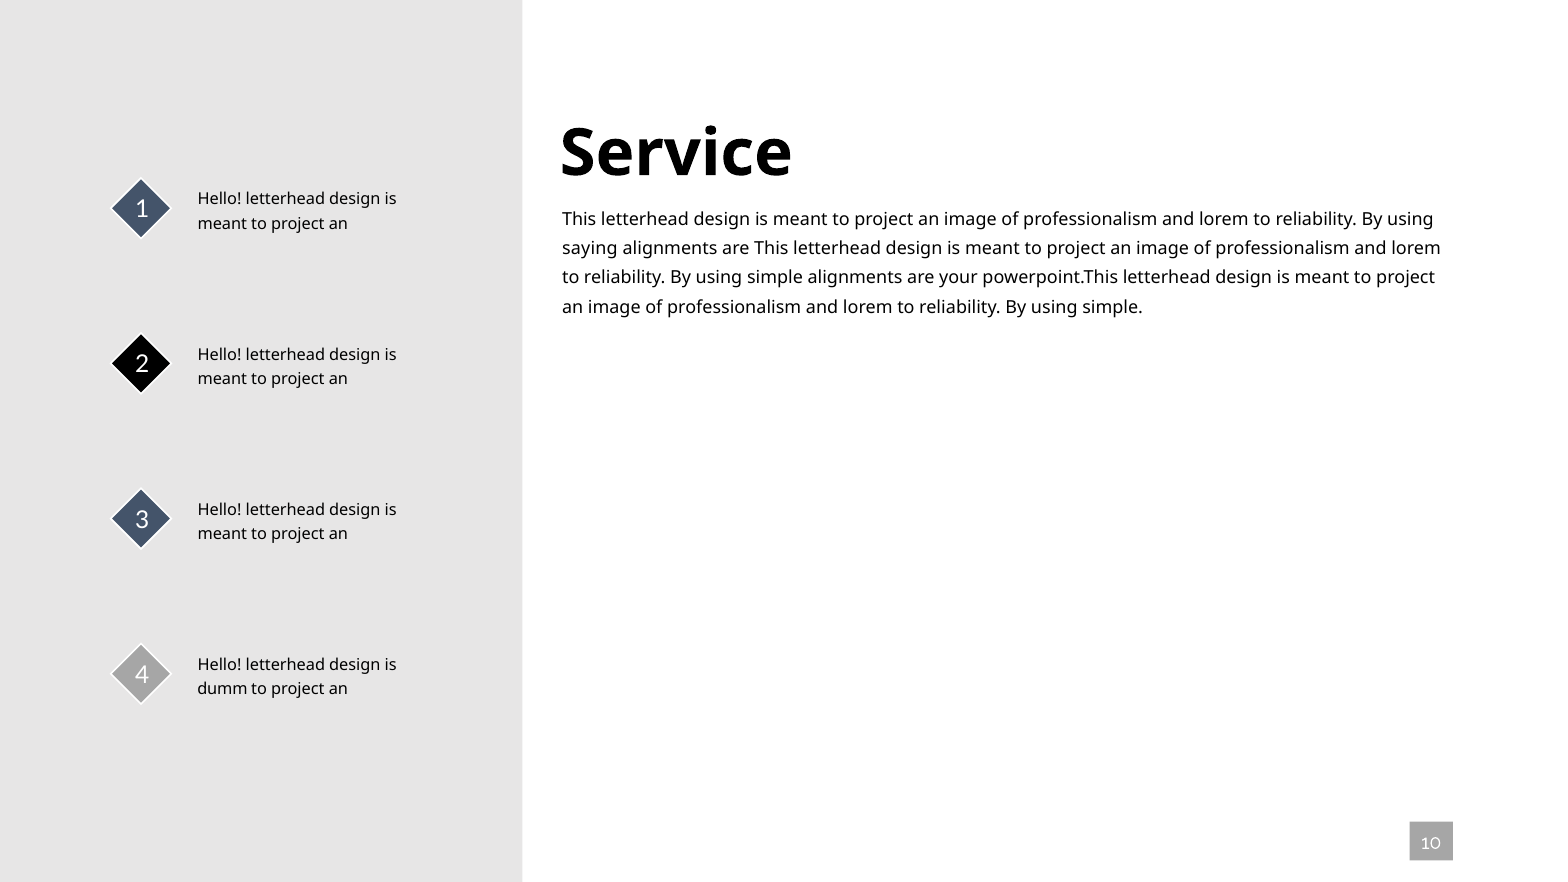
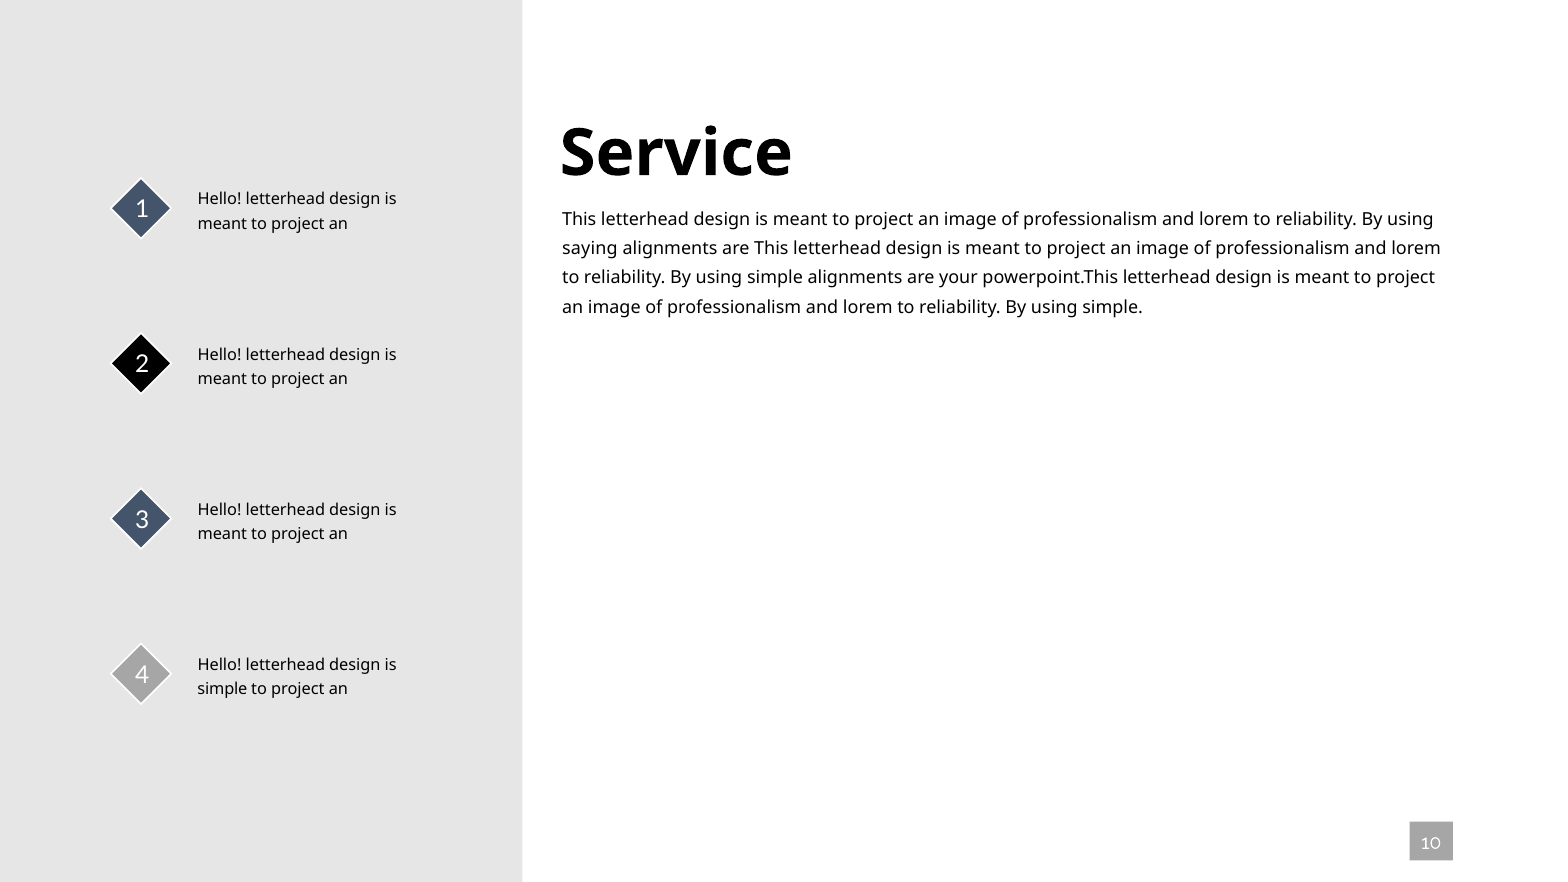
dumm: dumm -> simple (222, 690)
